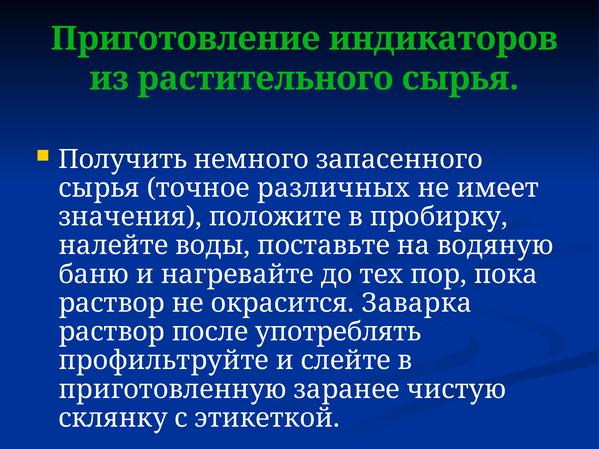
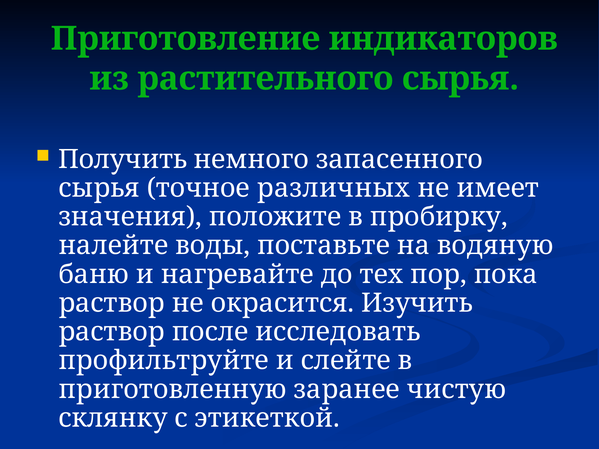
Заварка: Заварка -> Изучить (417, 303)
употреблять: употреблять -> исследовать (338, 332)
